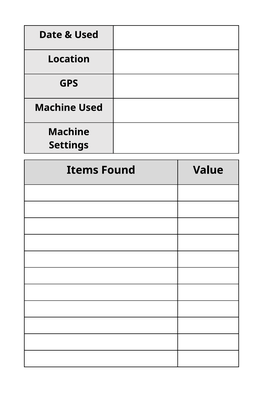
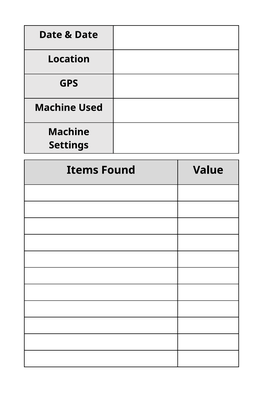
Used: Used -> Date (86, 35)
